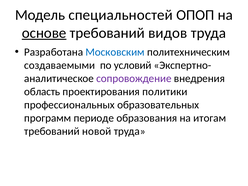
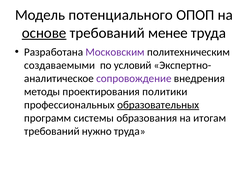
специальностей: специальностей -> потенциального (121, 15)
видов: видов -> менее (168, 33)
Московским colour: blue -> purple (115, 52)
область: область -> методы (42, 92)
образовательных underline: none -> present (158, 105)
периоде: периоде -> системы (94, 118)
новой: новой -> нужно (97, 131)
